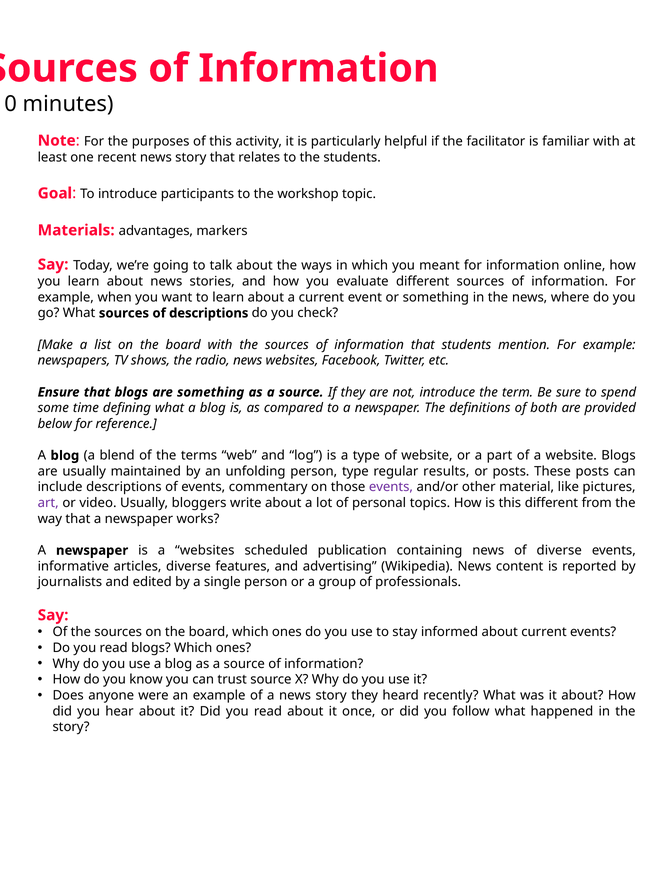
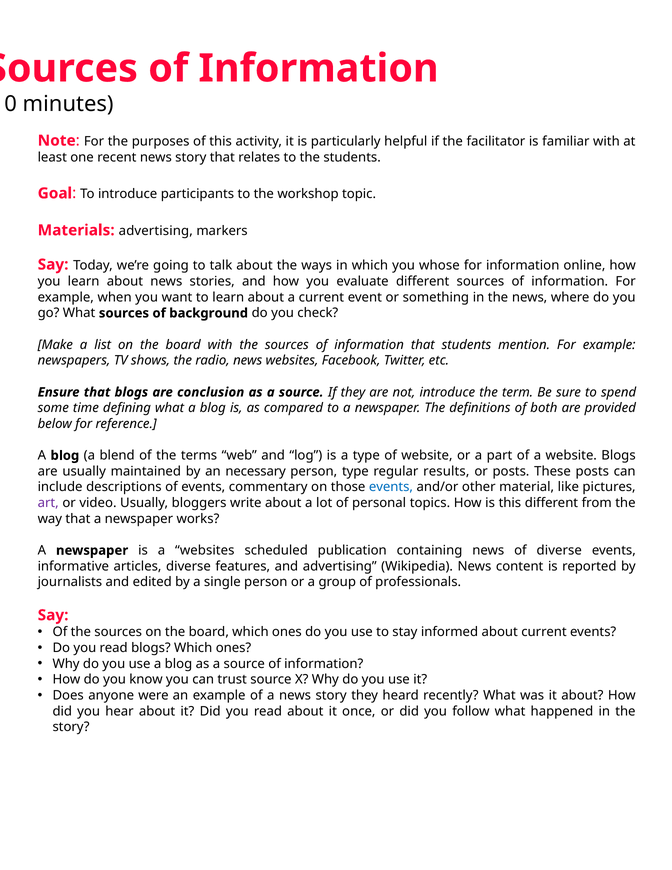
Materials advantages: advantages -> advertising (156, 231)
meant: meant -> whose (439, 265)
of descriptions: descriptions -> background (209, 313)
are something: something -> conclusion (211, 392)
unfolding: unfolding -> necessary (256, 471)
events colour: purple -> blue (391, 487)
